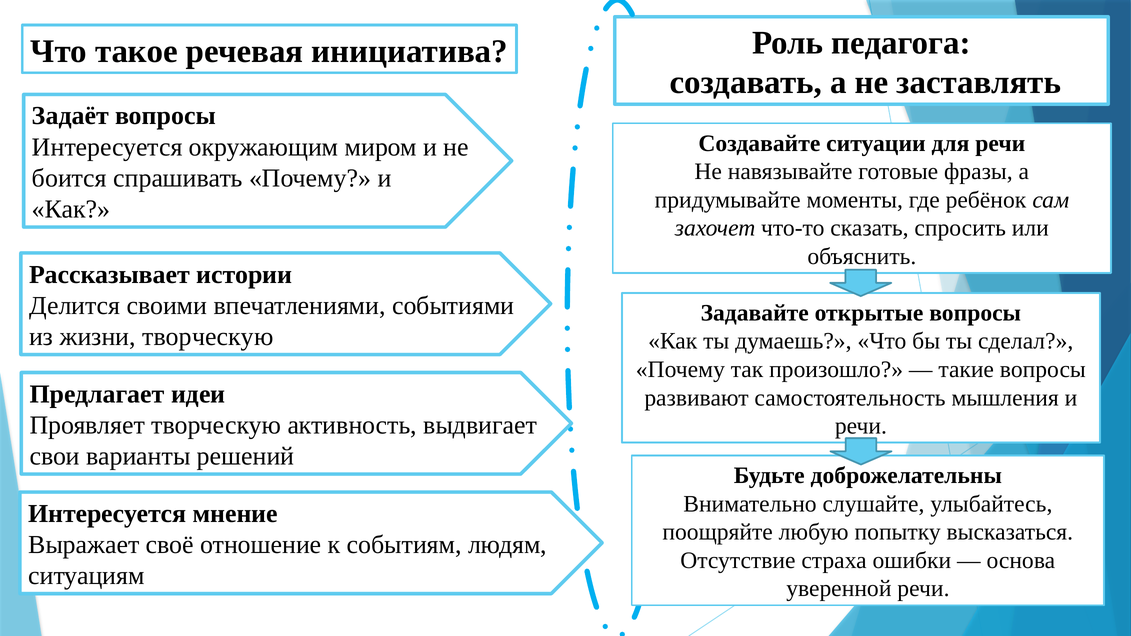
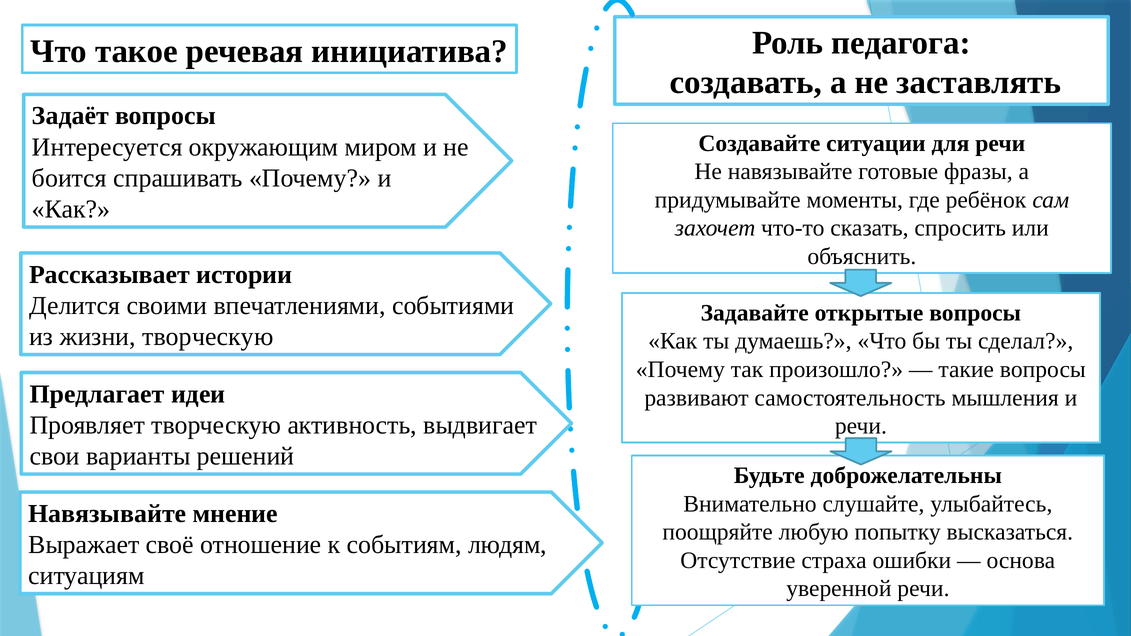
Интересуется: Интересуется -> Навязывайте (107, 514)
